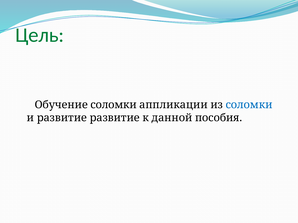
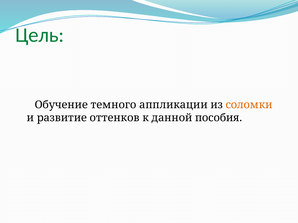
Обучение соломки: соломки -> темного (114, 105)
соломки colour: blue -> orange (249, 105)
развитие развитие: развитие -> оттенков (115, 118)
